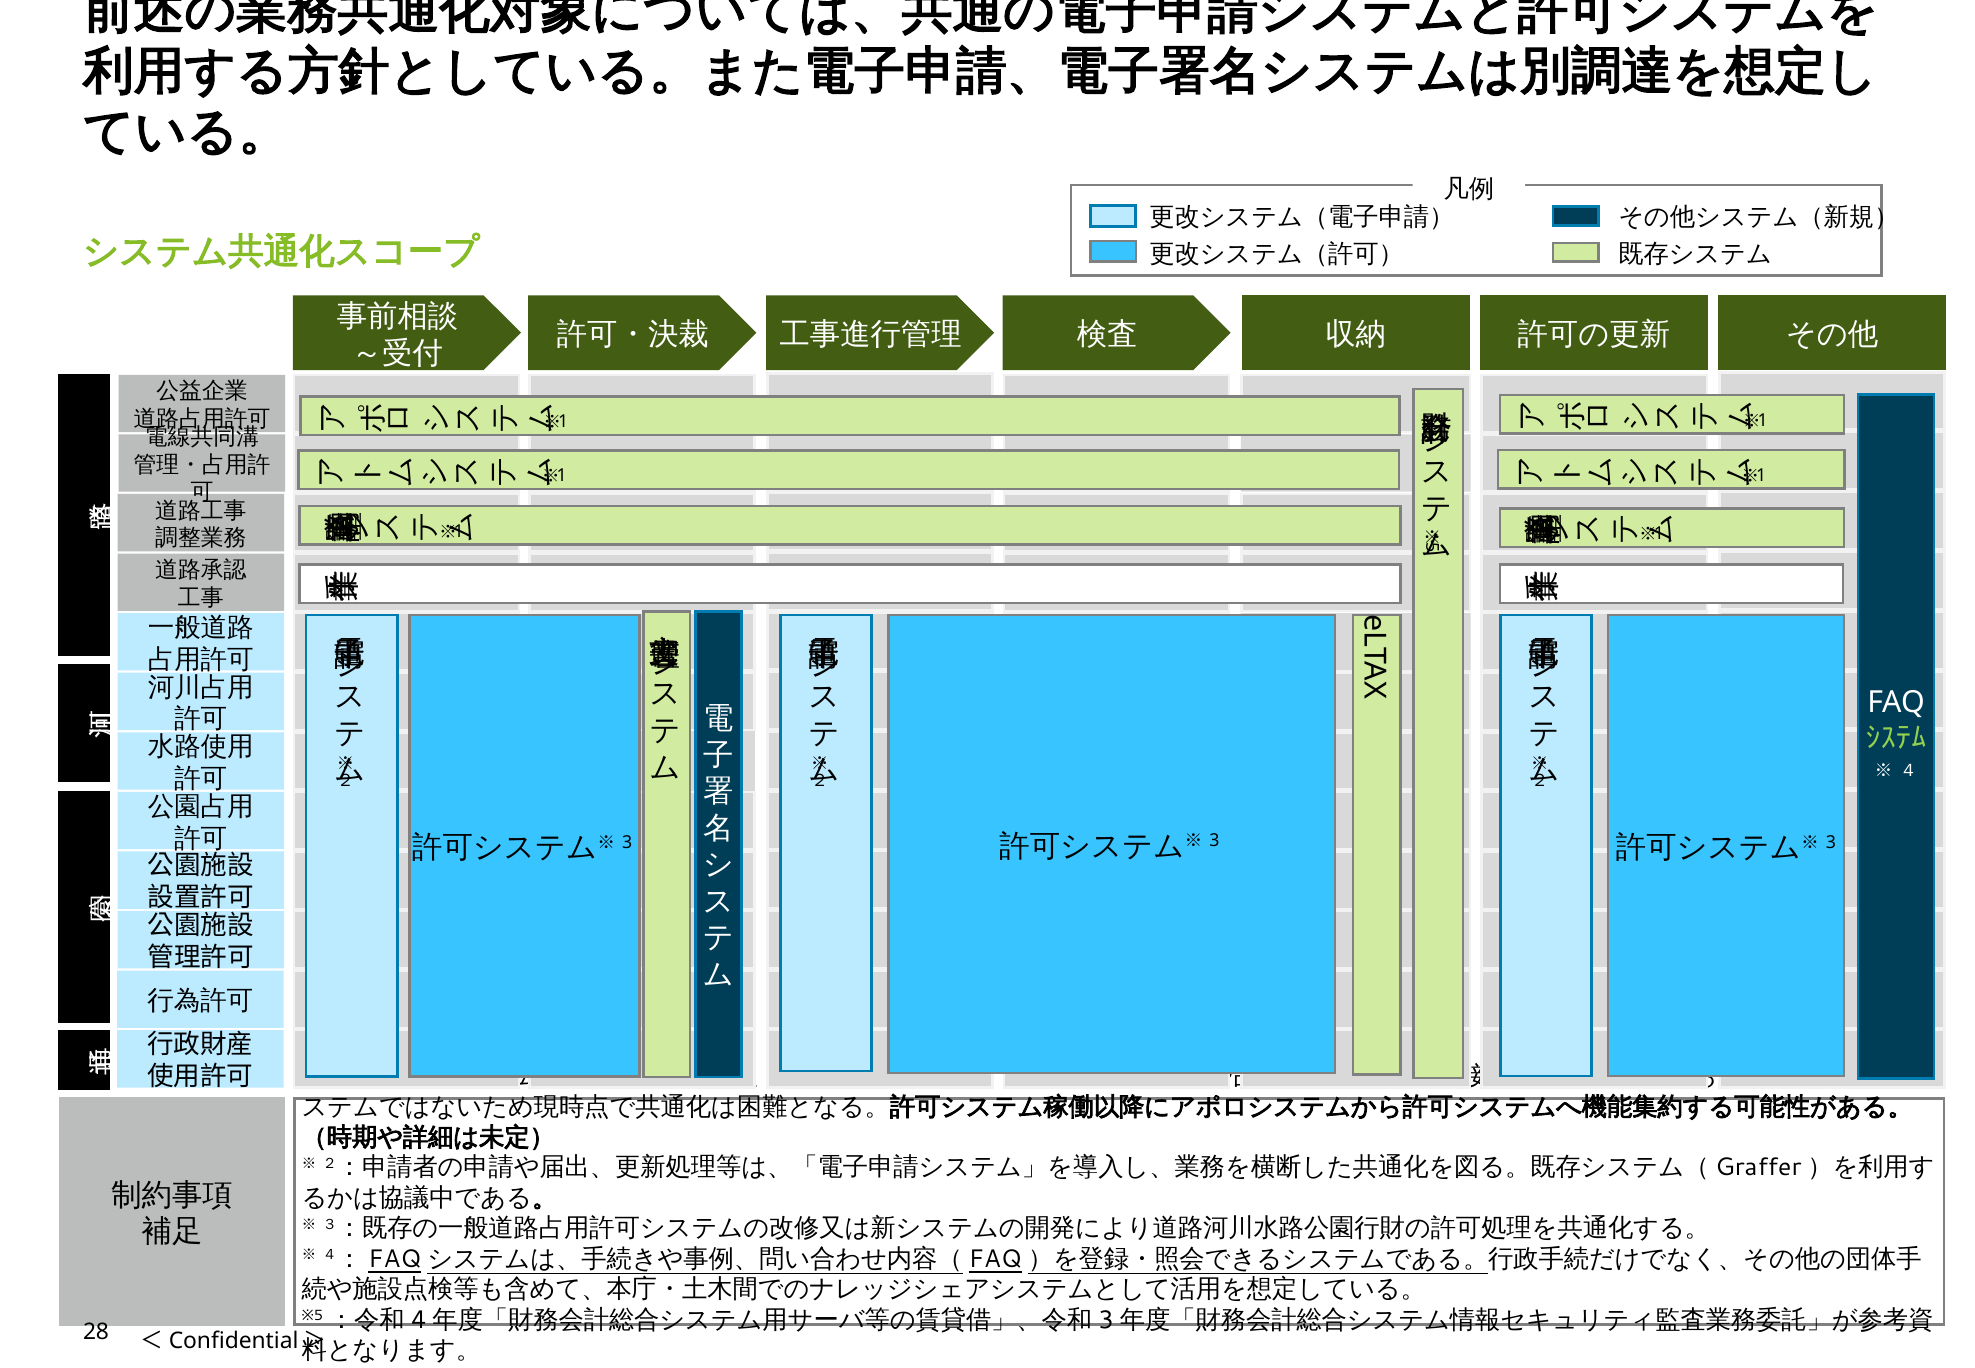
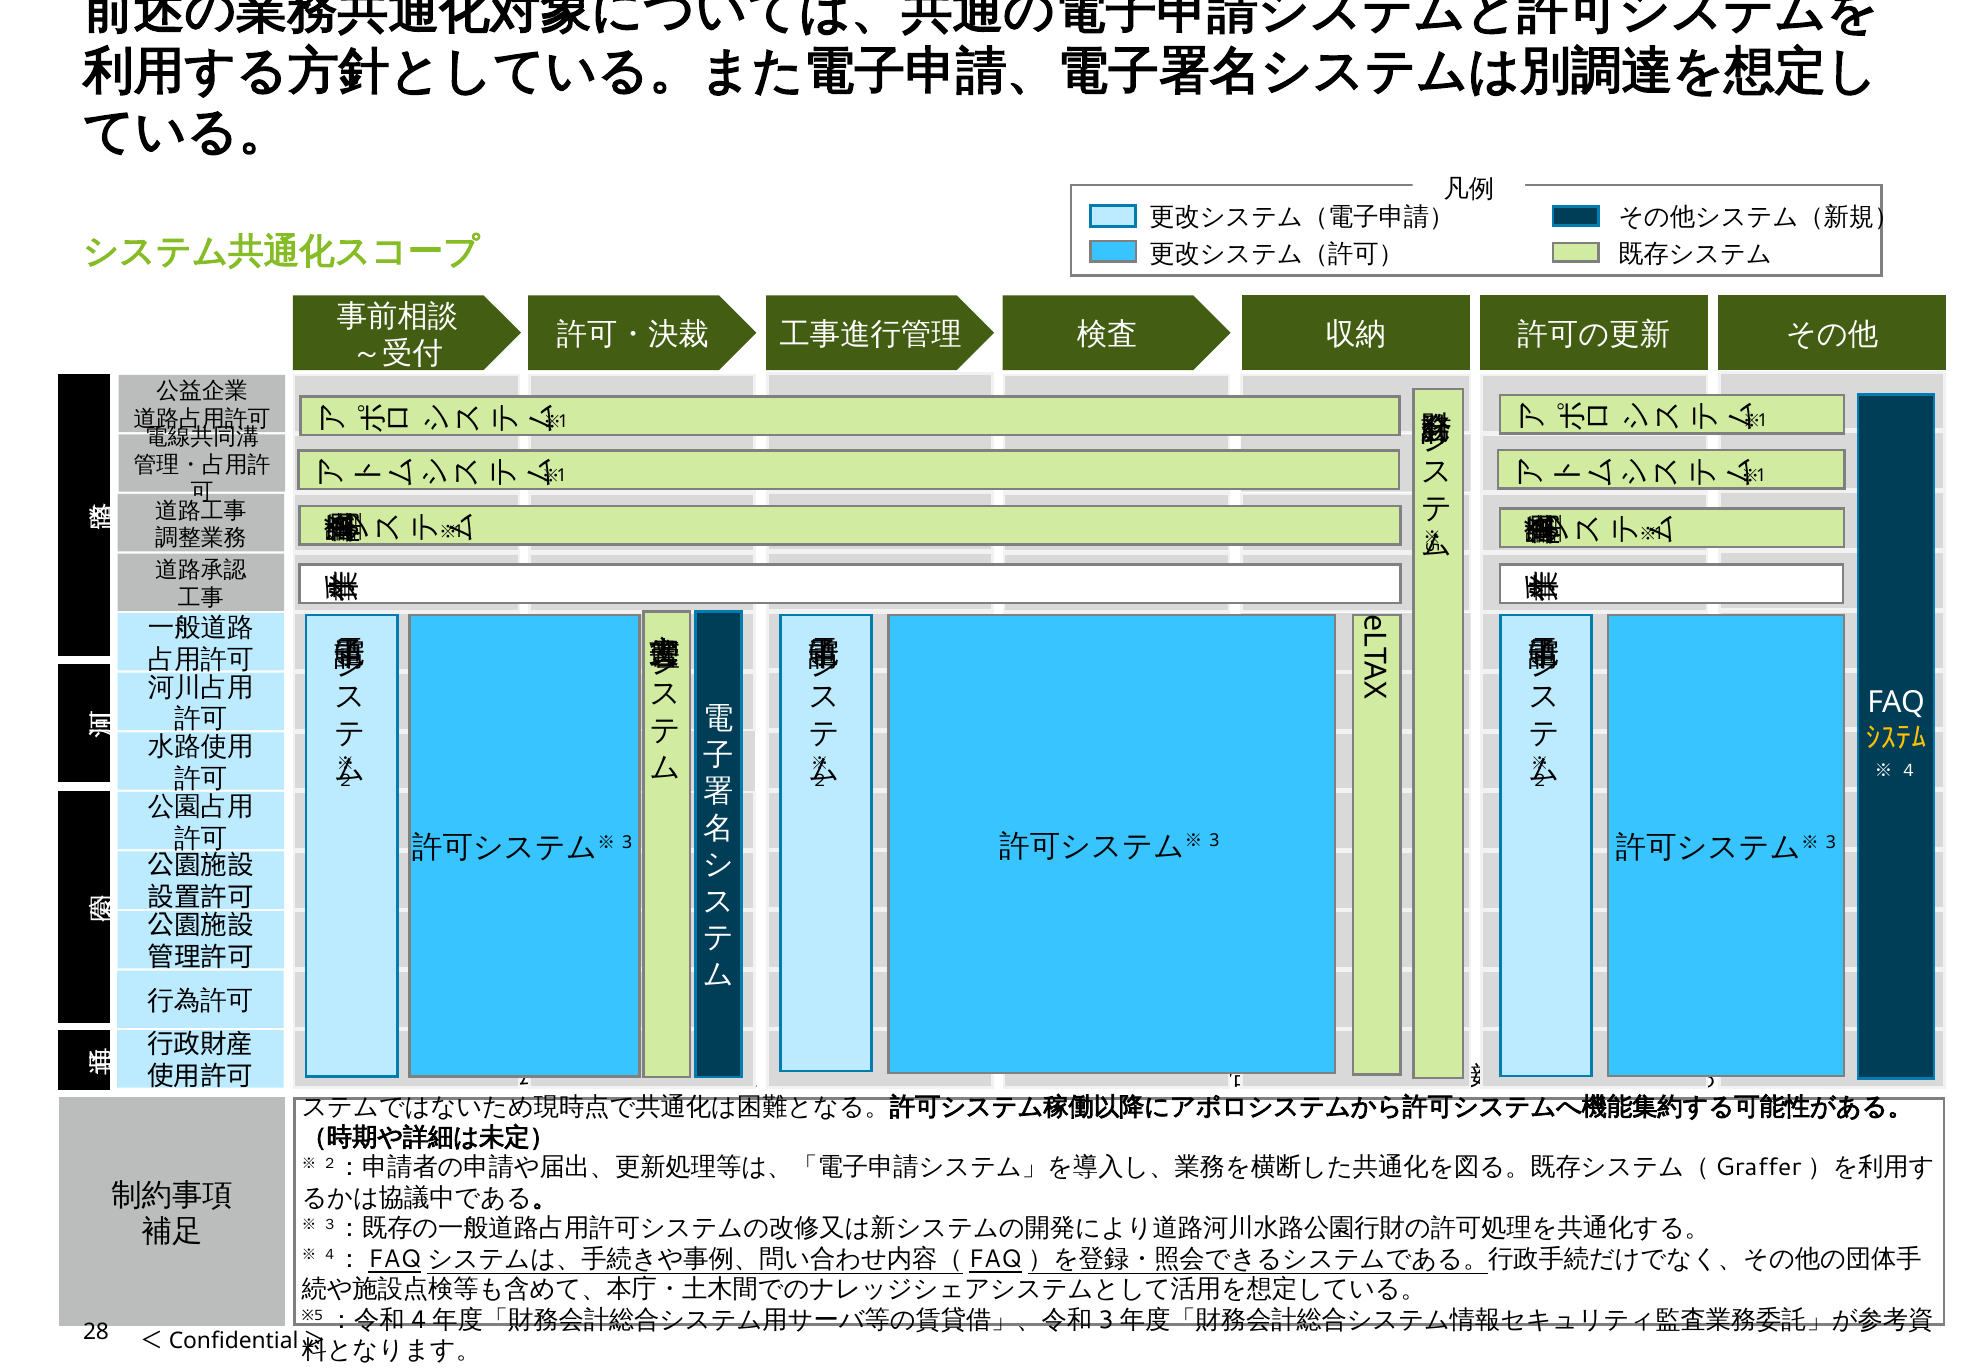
ｼｽﾃﾑ colour: light green -> yellow (1896, 738)
